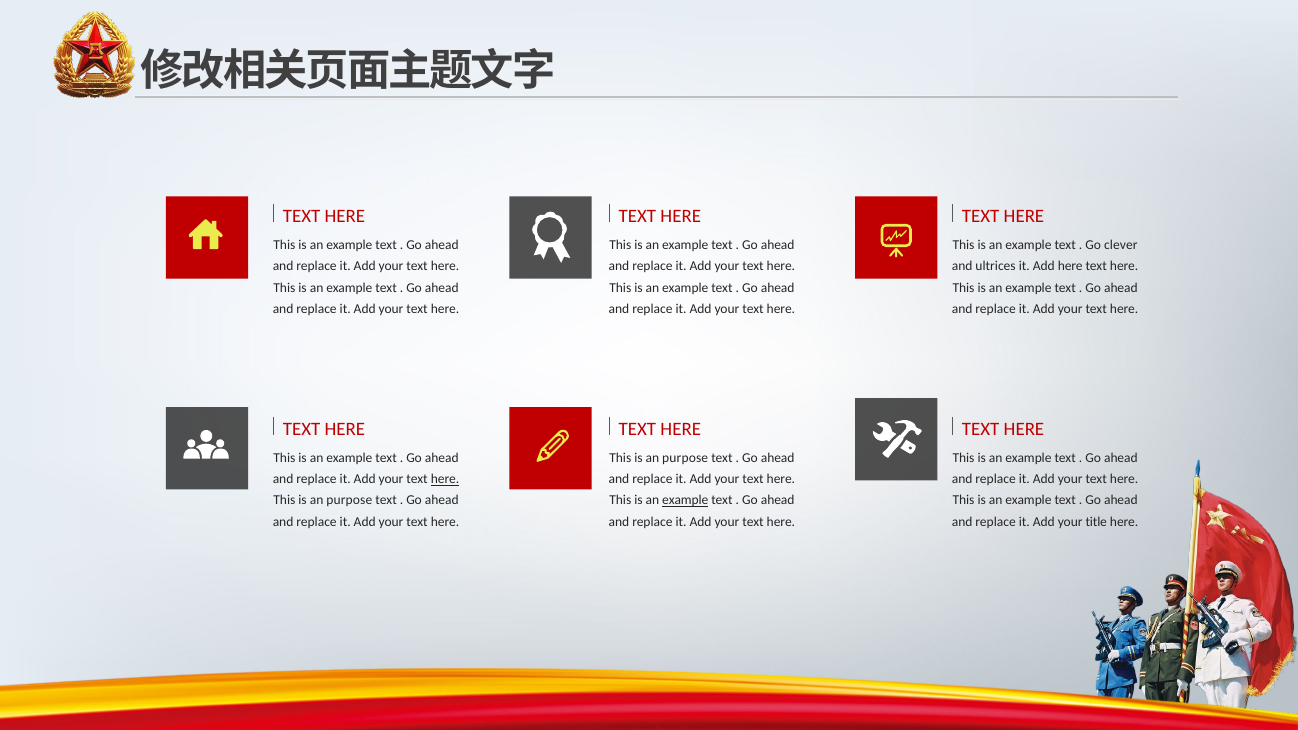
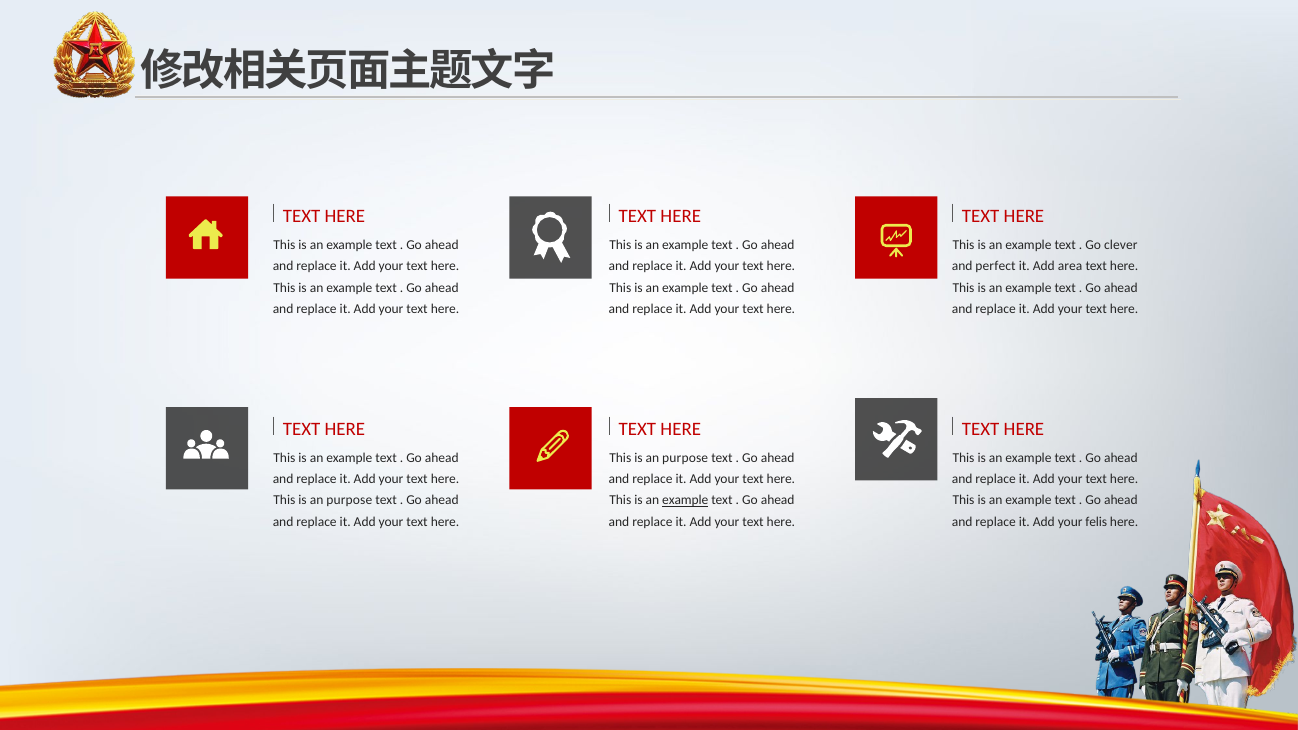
ultrices: ultrices -> perfect (996, 267)
Add here: here -> area (1070, 267)
here underline: present -> none (445, 479)
title: title -> felis (1096, 522)
